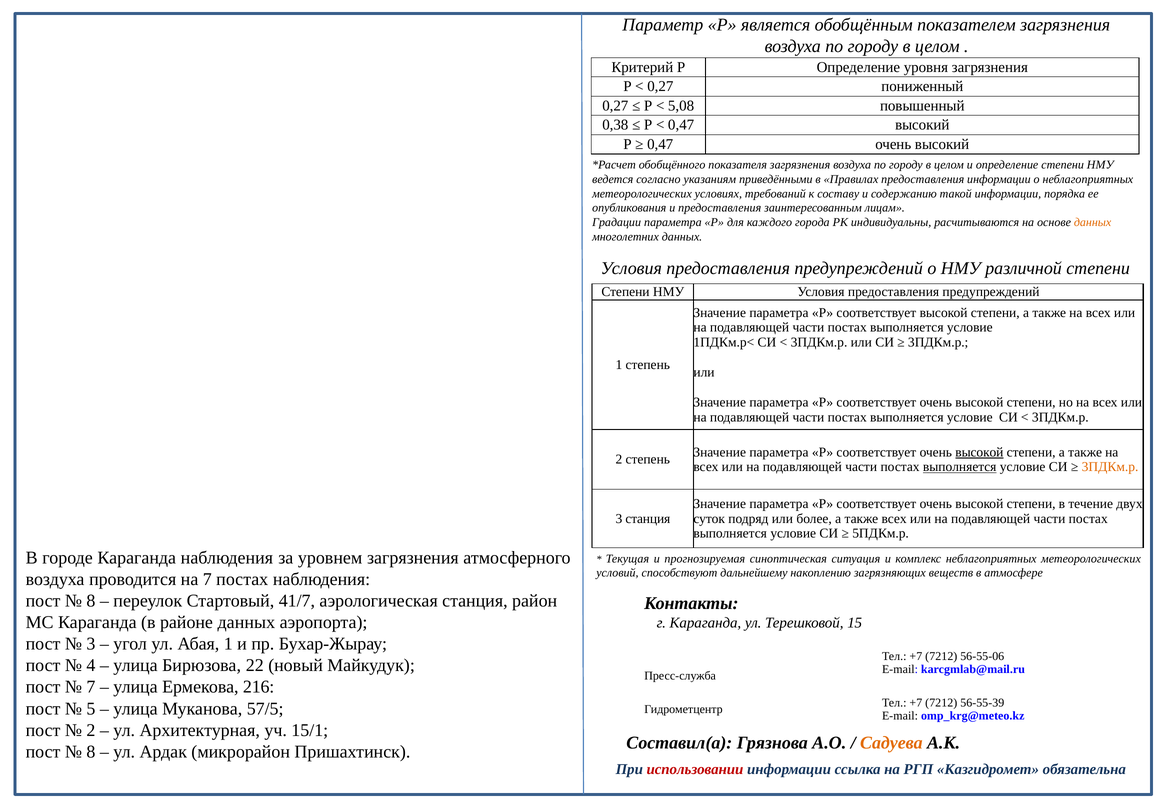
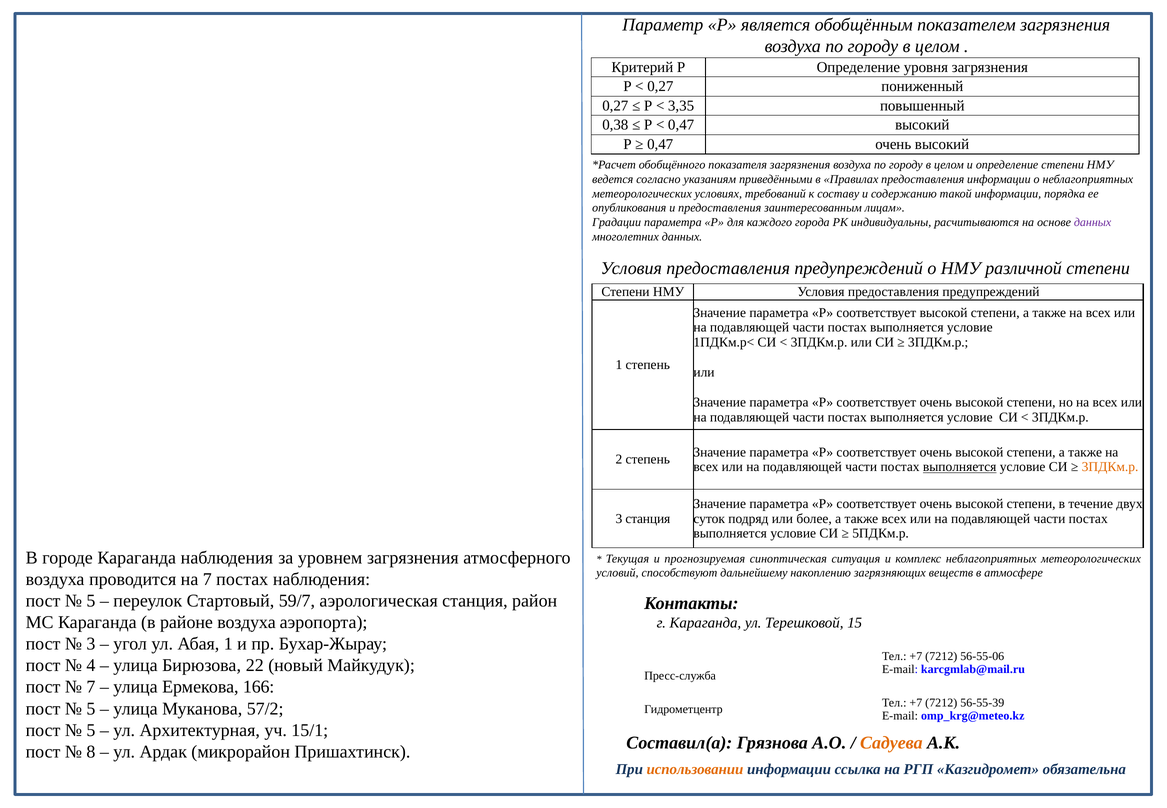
5,08: 5,08 -> 3,35 (681, 106)
данных colour: orange -> purple (1093, 222)
высокой underline: present -> none (979, 452)
8: 8 -> 5 (91, 601)
41/7: 41/7 -> 59/7 (297, 601)
районе данных: данных -> воздуха (246, 622)
216: 216 -> 166 (259, 687)
57/5: 57/5 -> 57/2 (265, 709)
2: 2 -> 5 (91, 730)
использовании colour: red -> orange (695, 769)
